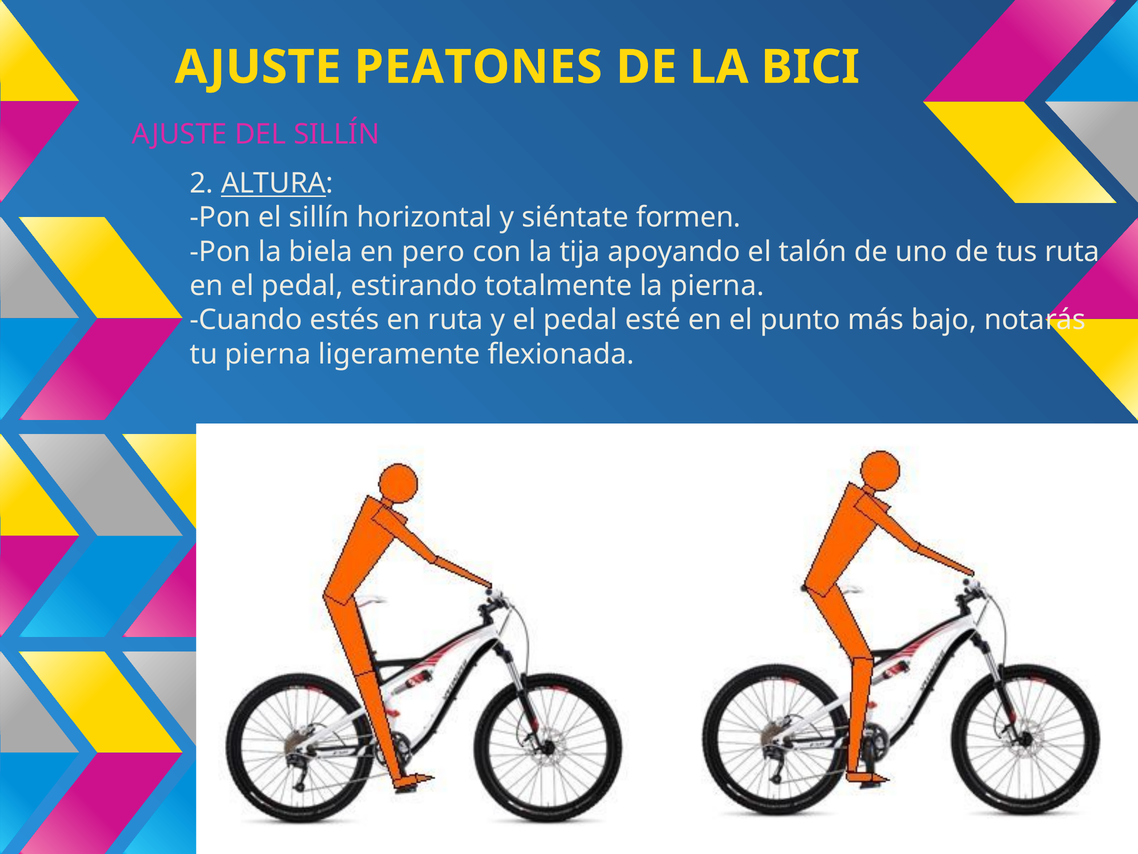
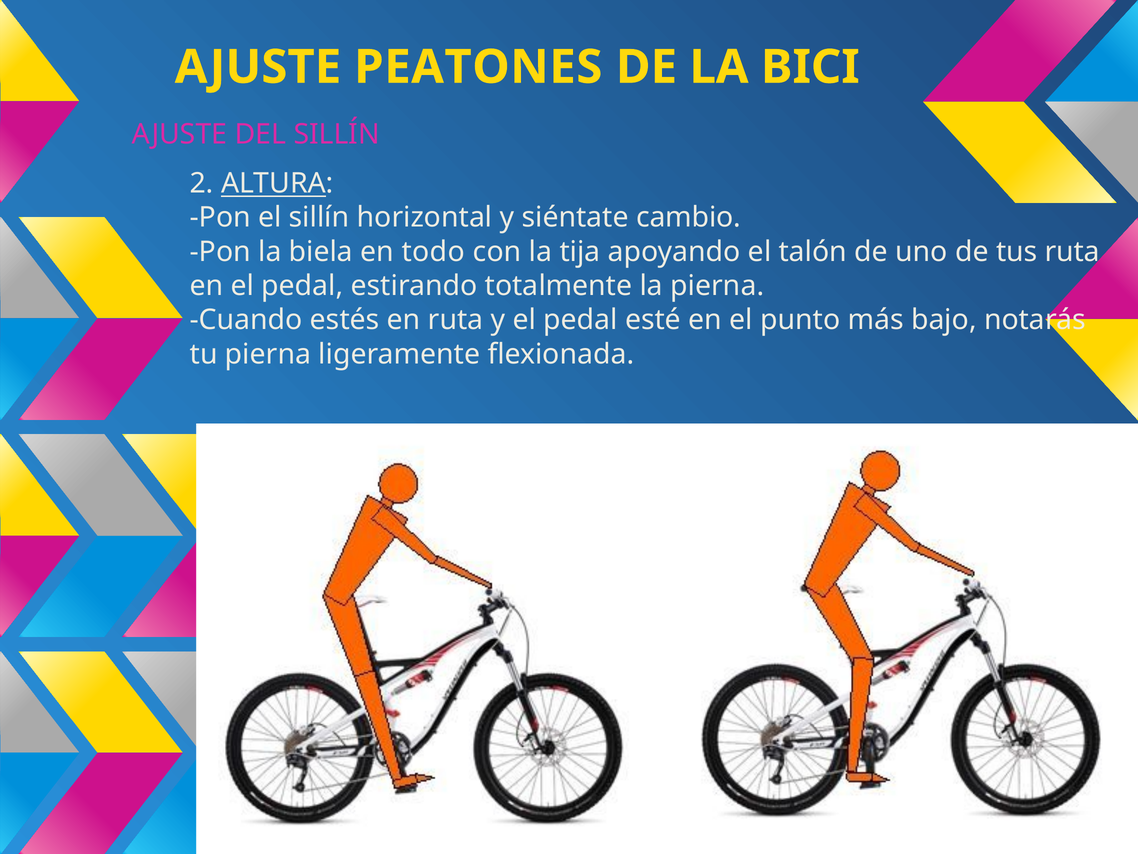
formen: formen -> cambio (688, 217)
pero: pero -> todo (433, 252)
